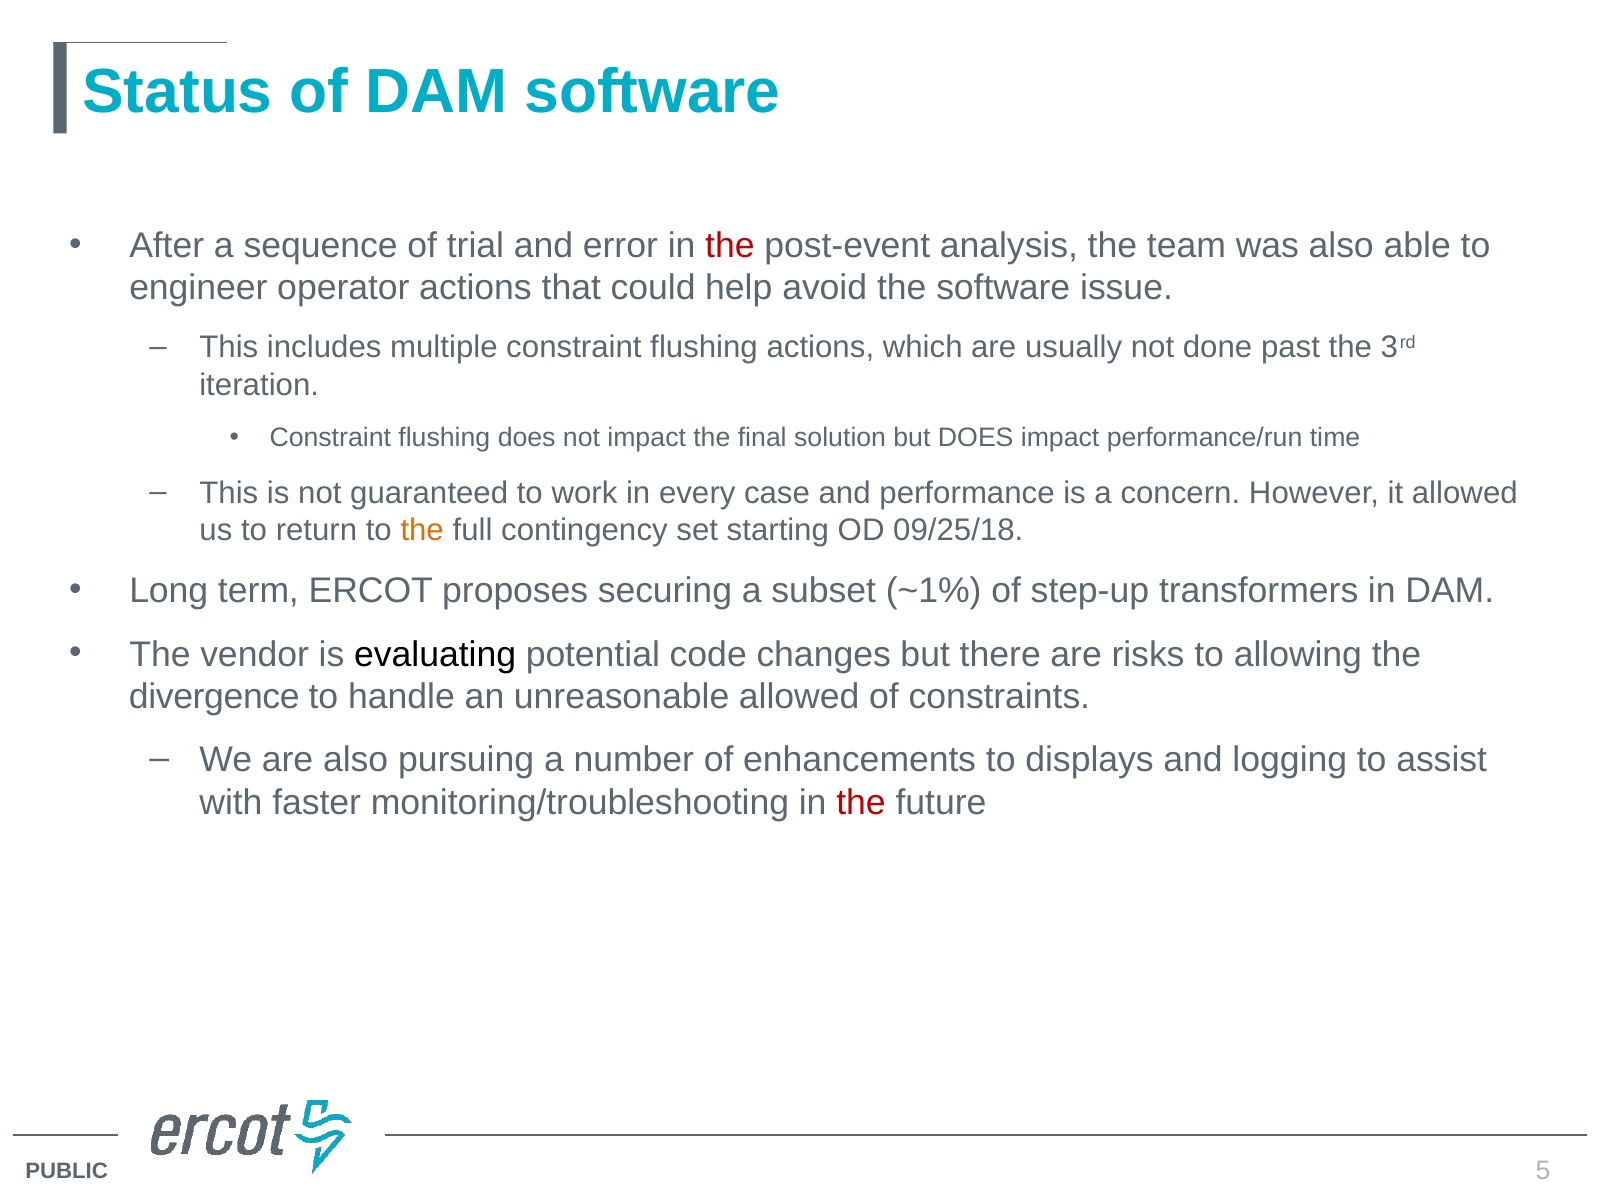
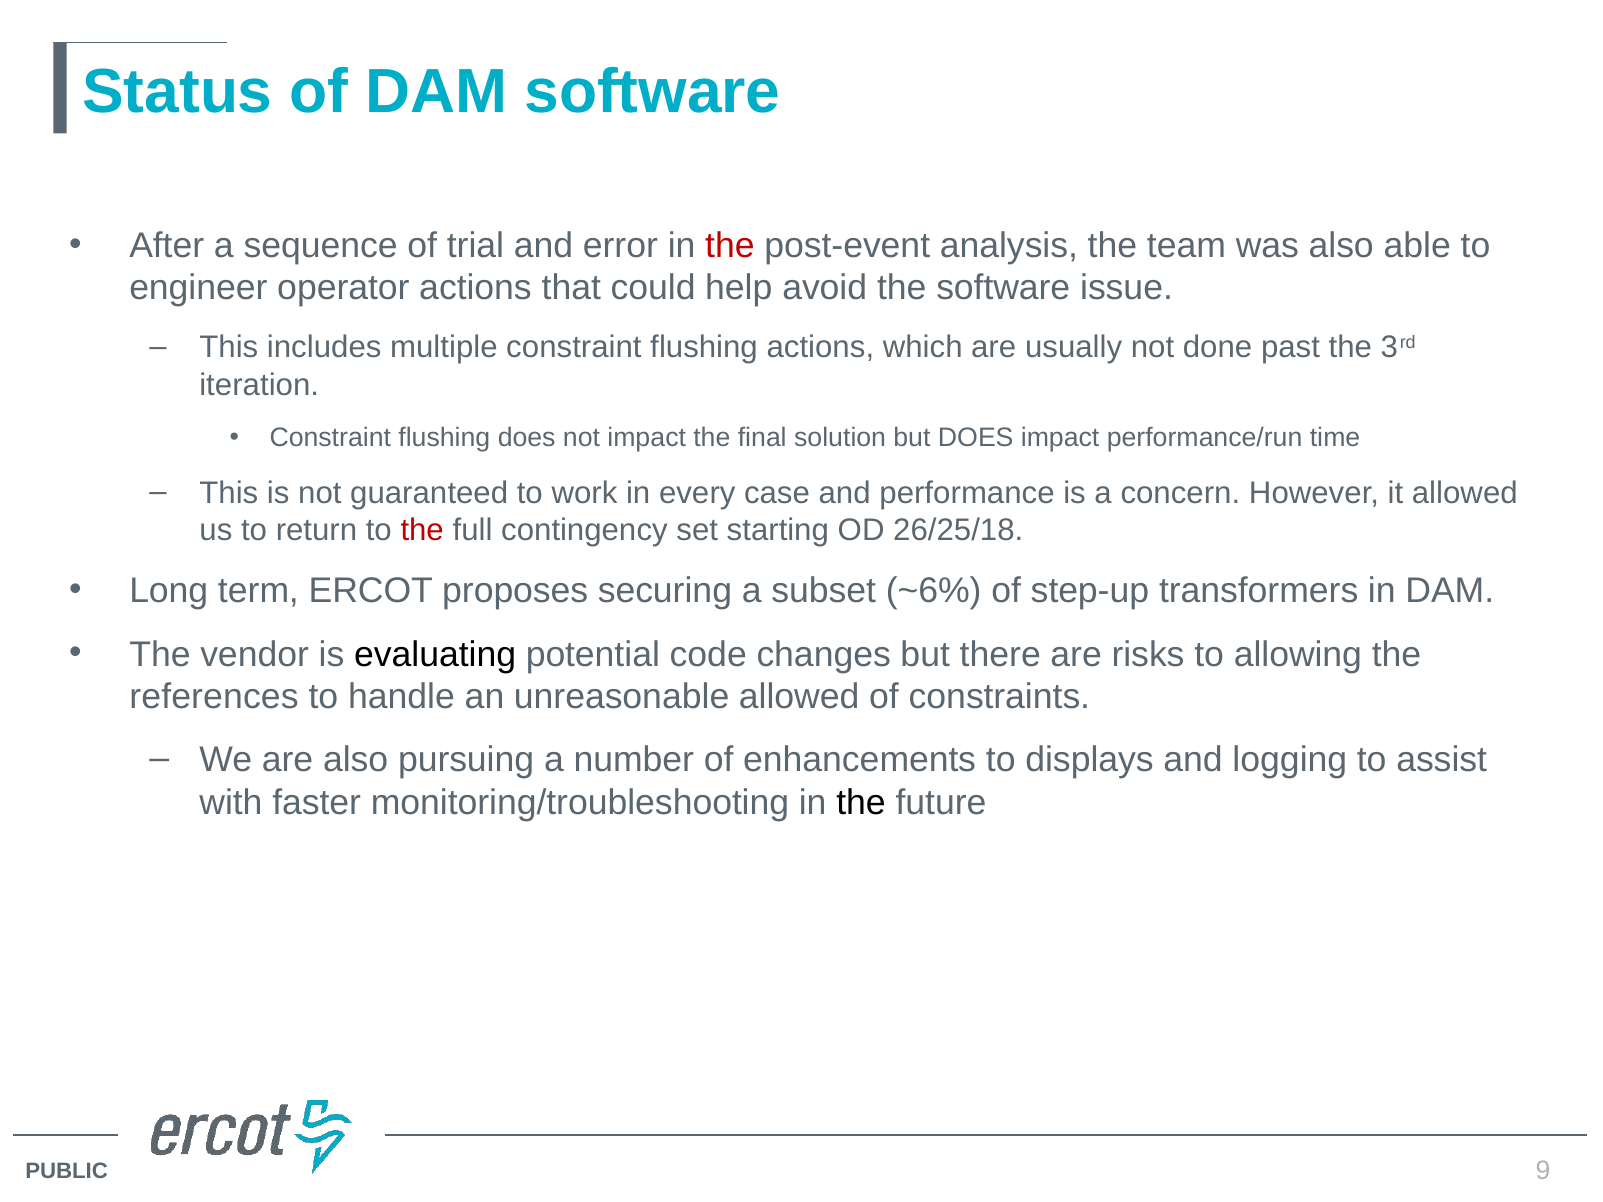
the colour: orange -> red (422, 530)
09/25/18: 09/25/18 -> 26/25/18 (958, 530)
~1%: ~1% -> ~6% (934, 591)
divergence: divergence -> references (214, 697)
the colour: red -> black (861, 803)
5: 5 -> 9 (1543, 1171)
